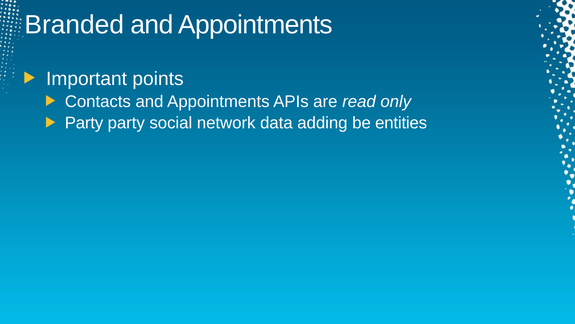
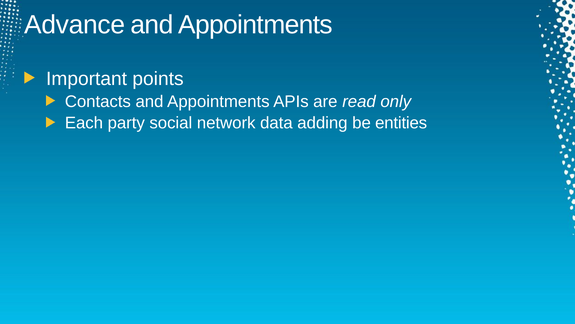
Branded: Branded -> Advance (75, 25)
Party: Party -> Each (84, 123)
